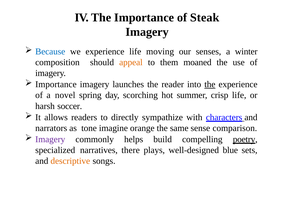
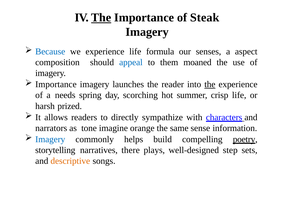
The underline: none -> present (101, 18)
moving: moving -> formula (160, 51)
winter: winter -> aspect (246, 51)
appeal colour: orange -> blue (131, 62)
novel: novel -> needs (65, 95)
soccer: soccer -> prized (70, 106)
comparison: comparison -> information (235, 128)
Imagery colour: purple -> blue (50, 139)
specialized: specialized -> storytelling (55, 150)
blue: blue -> step (230, 150)
